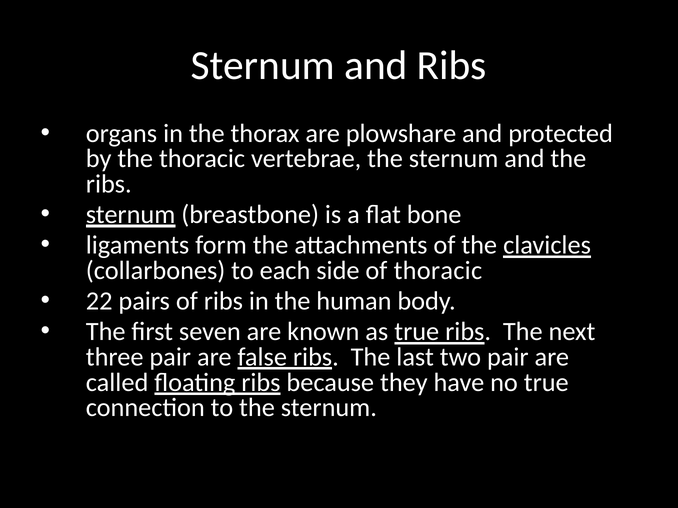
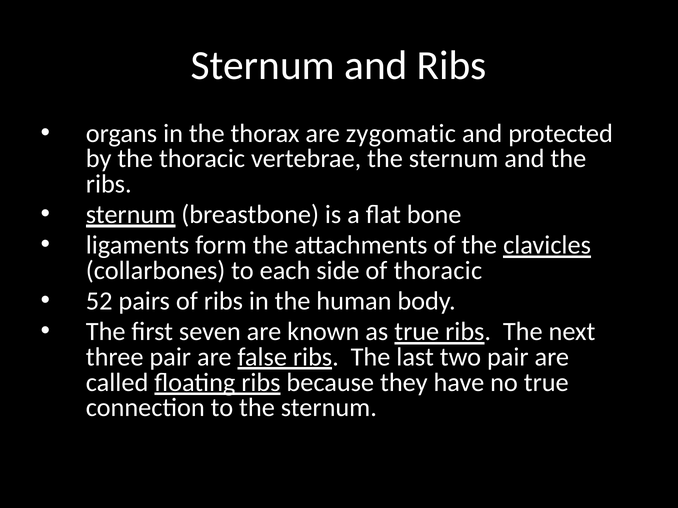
plowshare: plowshare -> zygomatic (401, 134)
22: 22 -> 52 (99, 301)
